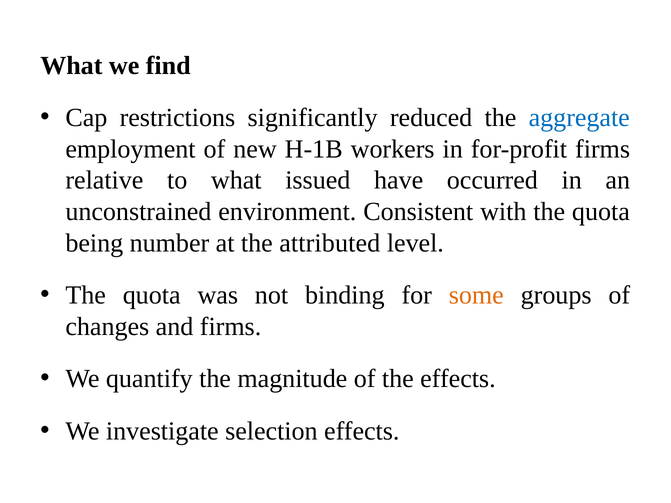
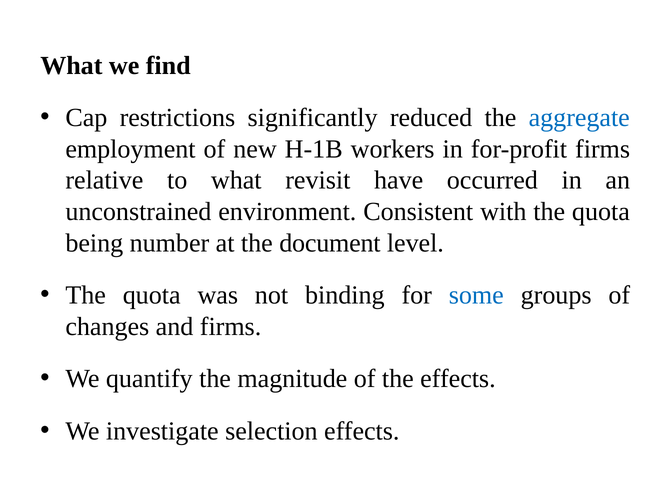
issued: issued -> revisit (318, 180)
attributed: attributed -> document (330, 243)
some colour: orange -> blue (476, 295)
